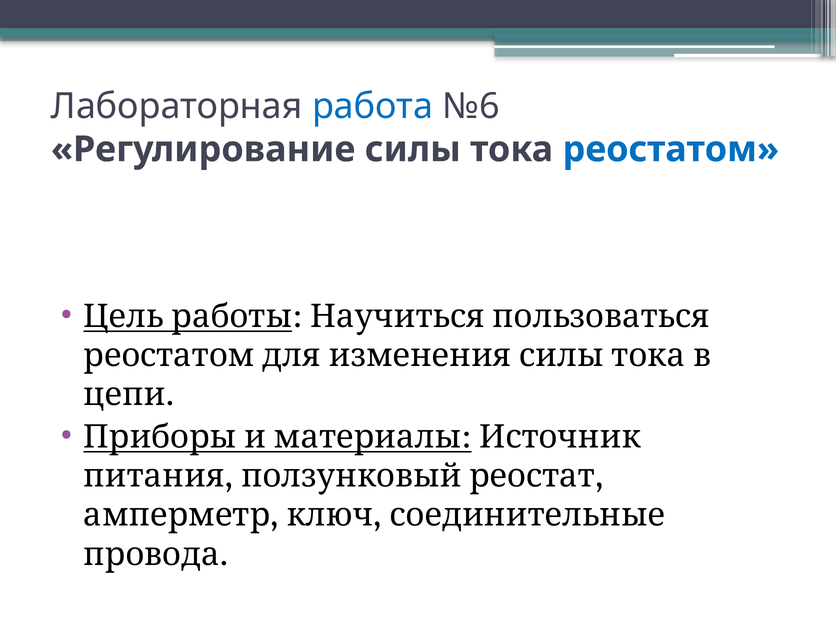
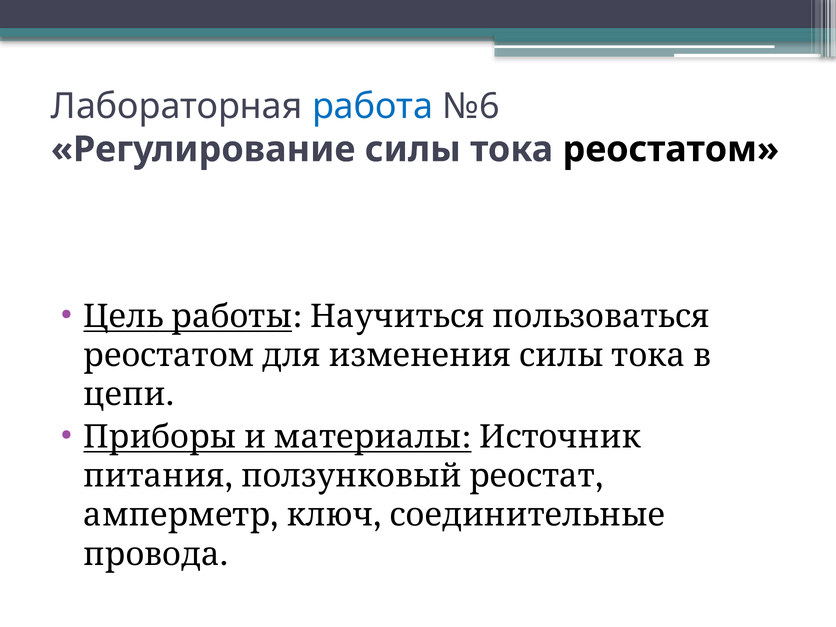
реостатом colour: blue -> black (671, 149)
